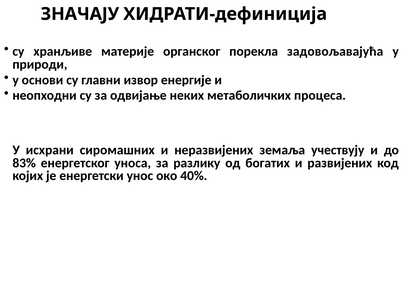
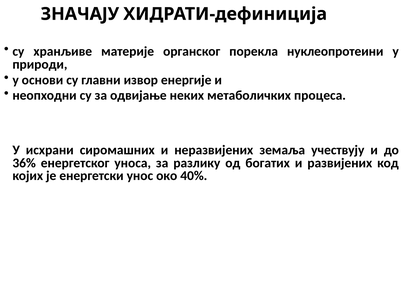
задовољавајућа: задовољавајућа -> нуклеопротеини (335, 52)
83%: 83% -> 36% (24, 163)
